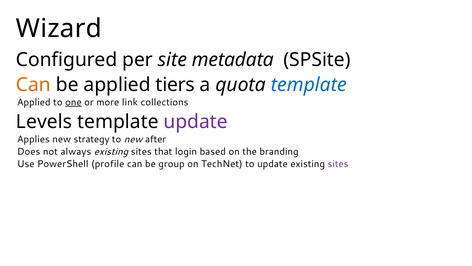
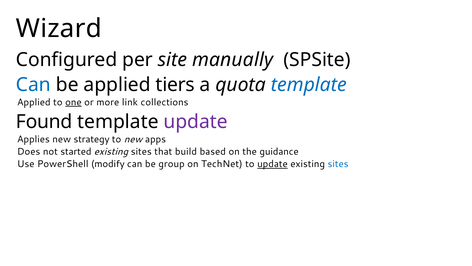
metadata: metadata -> manually (233, 60)
Can colour: orange -> blue (33, 84)
Levels: Levels -> Found (44, 121)
after: after -> apps (156, 139)
always: always -> started (76, 151)
login: login -> build (186, 151)
branding: branding -> guidance (279, 151)
profile: profile -> modify (108, 164)
update underline: none -> present (272, 164)
sites colour: purple -> blue (338, 164)
